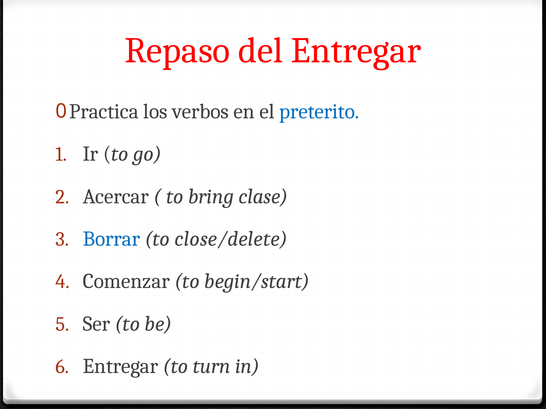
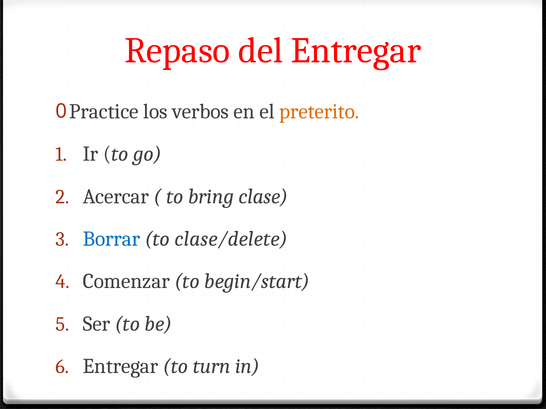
Practica: Practica -> Practice (104, 112)
preterito colour: blue -> orange (319, 112)
close/delete: close/delete -> clase/delete (231, 239)
